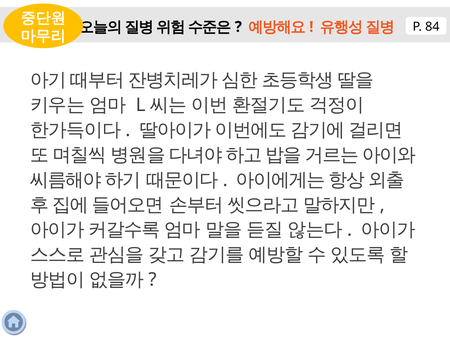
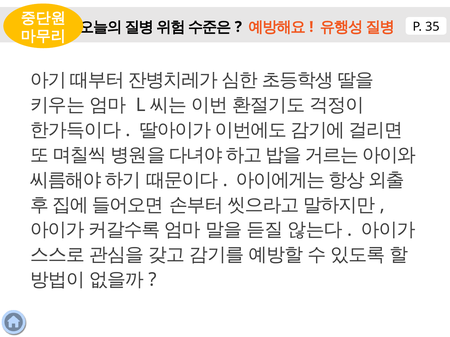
84: 84 -> 35 (432, 27)
